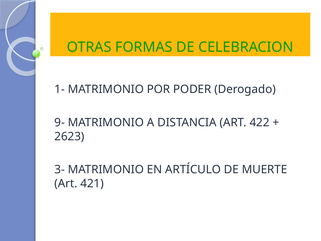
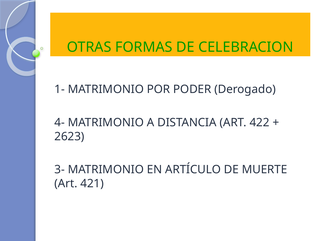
9-: 9- -> 4- (60, 122)
